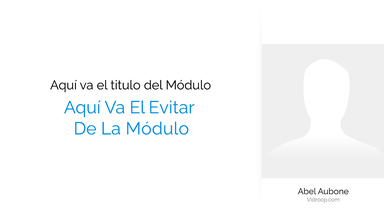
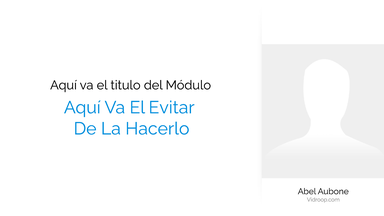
La Módulo: Módulo -> Hacerlo (157, 129)
